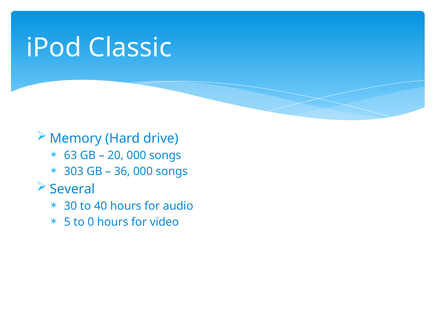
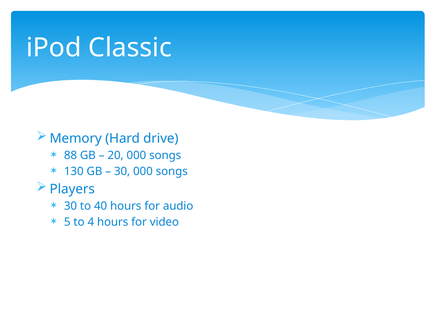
63: 63 -> 88 (71, 156)
303: 303 -> 130 (74, 172)
36: 36 -> 30 (122, 172)
Several: Several -> Players (72, 189)
0: 0 -> 4 (91, 222)
